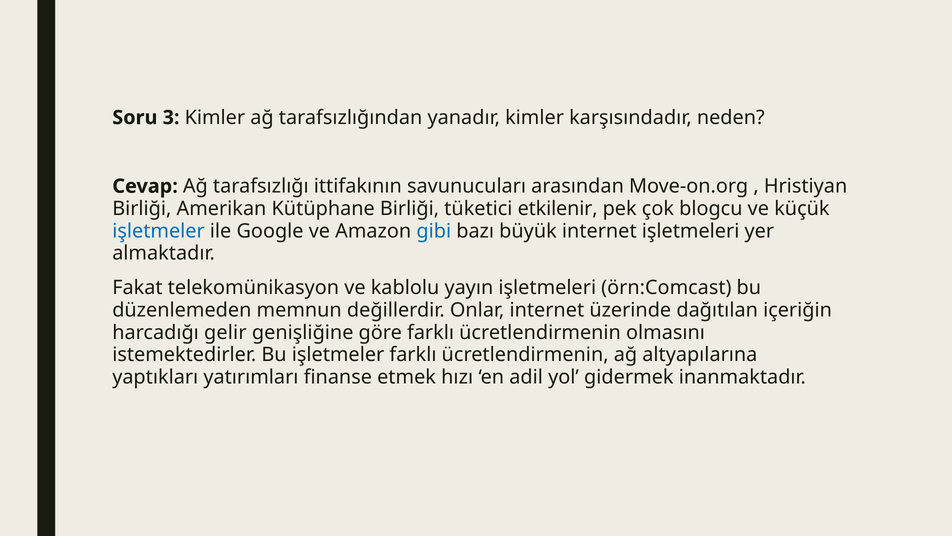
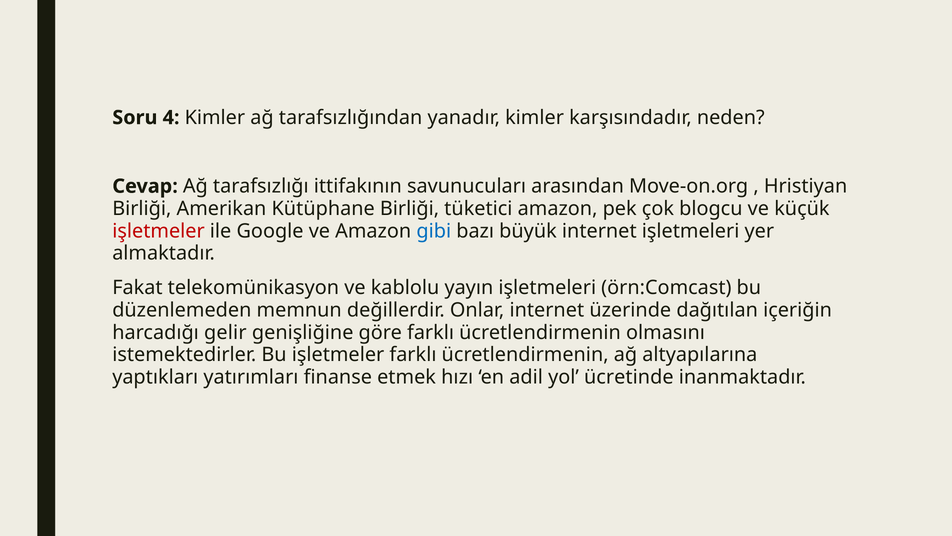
3: 3 -> 4 (171, 117)
tüketici etkilenir: etkilenir -> amazon (558, 208)
işletmeler colour: blue -> red (159, 231)
gidermek: gidermek -> ücretinde (629, 377)
